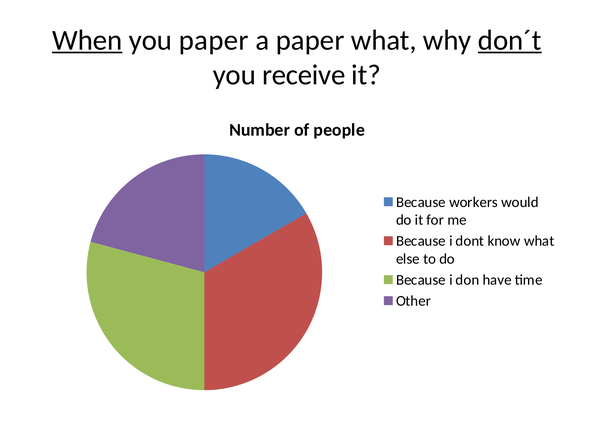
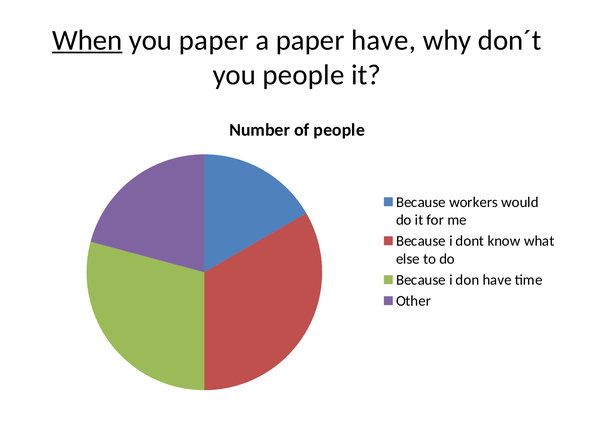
paper what: what -> have (384, 40)
don´t underline: present -> none (510, 40)
you receive: receive -> people (304, 75)
